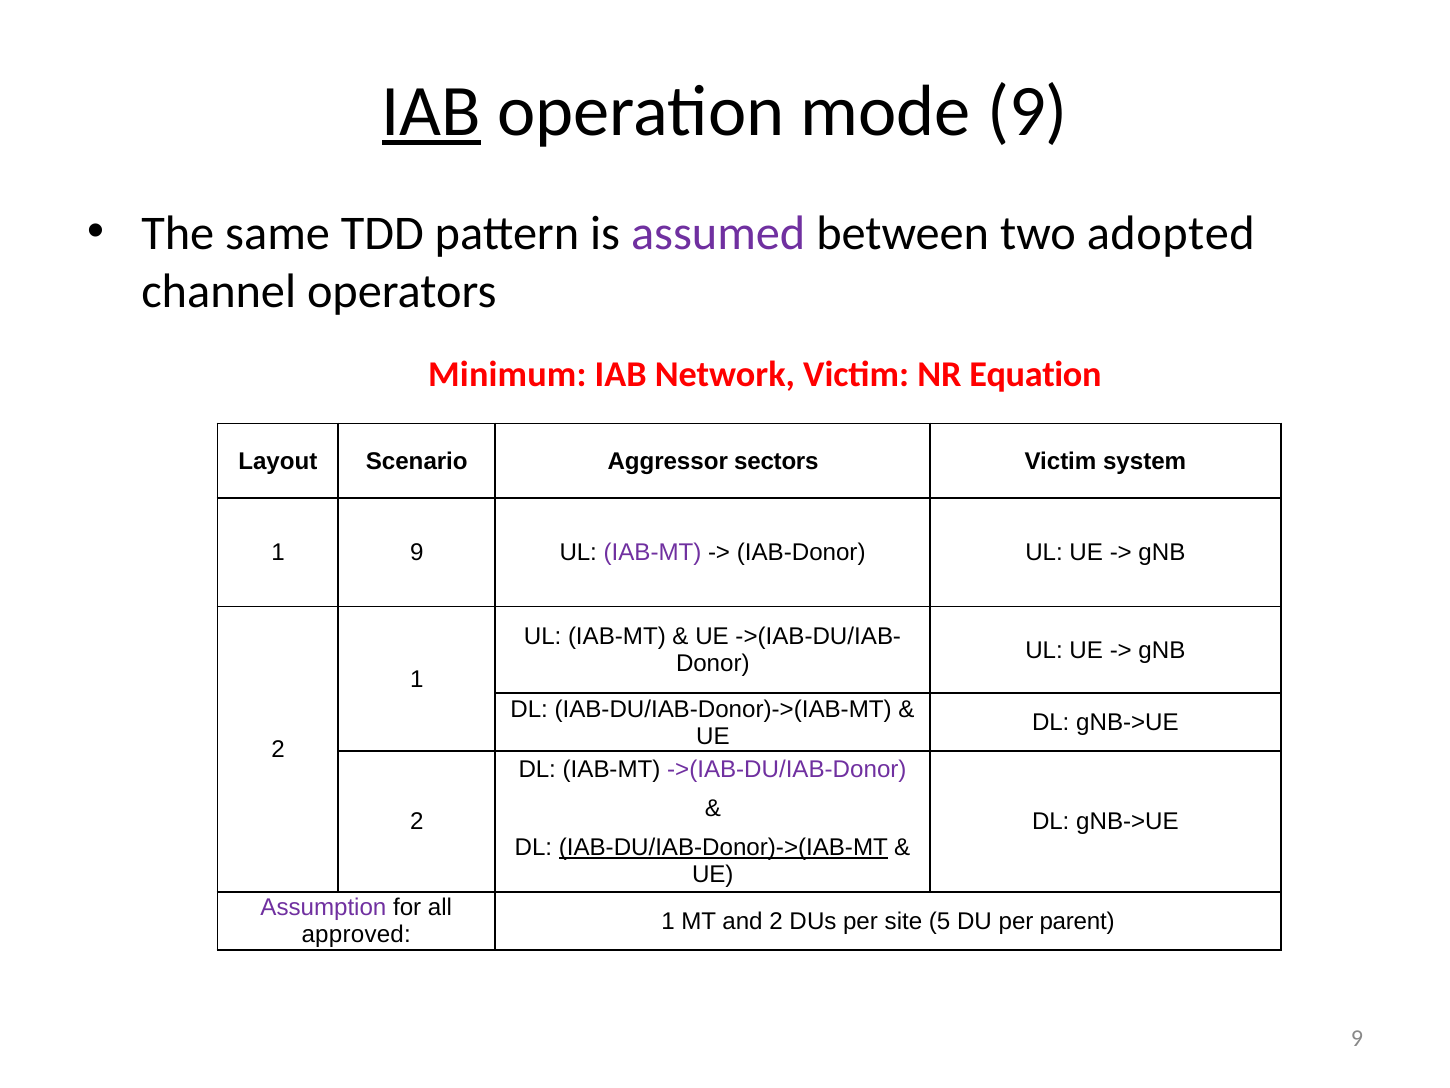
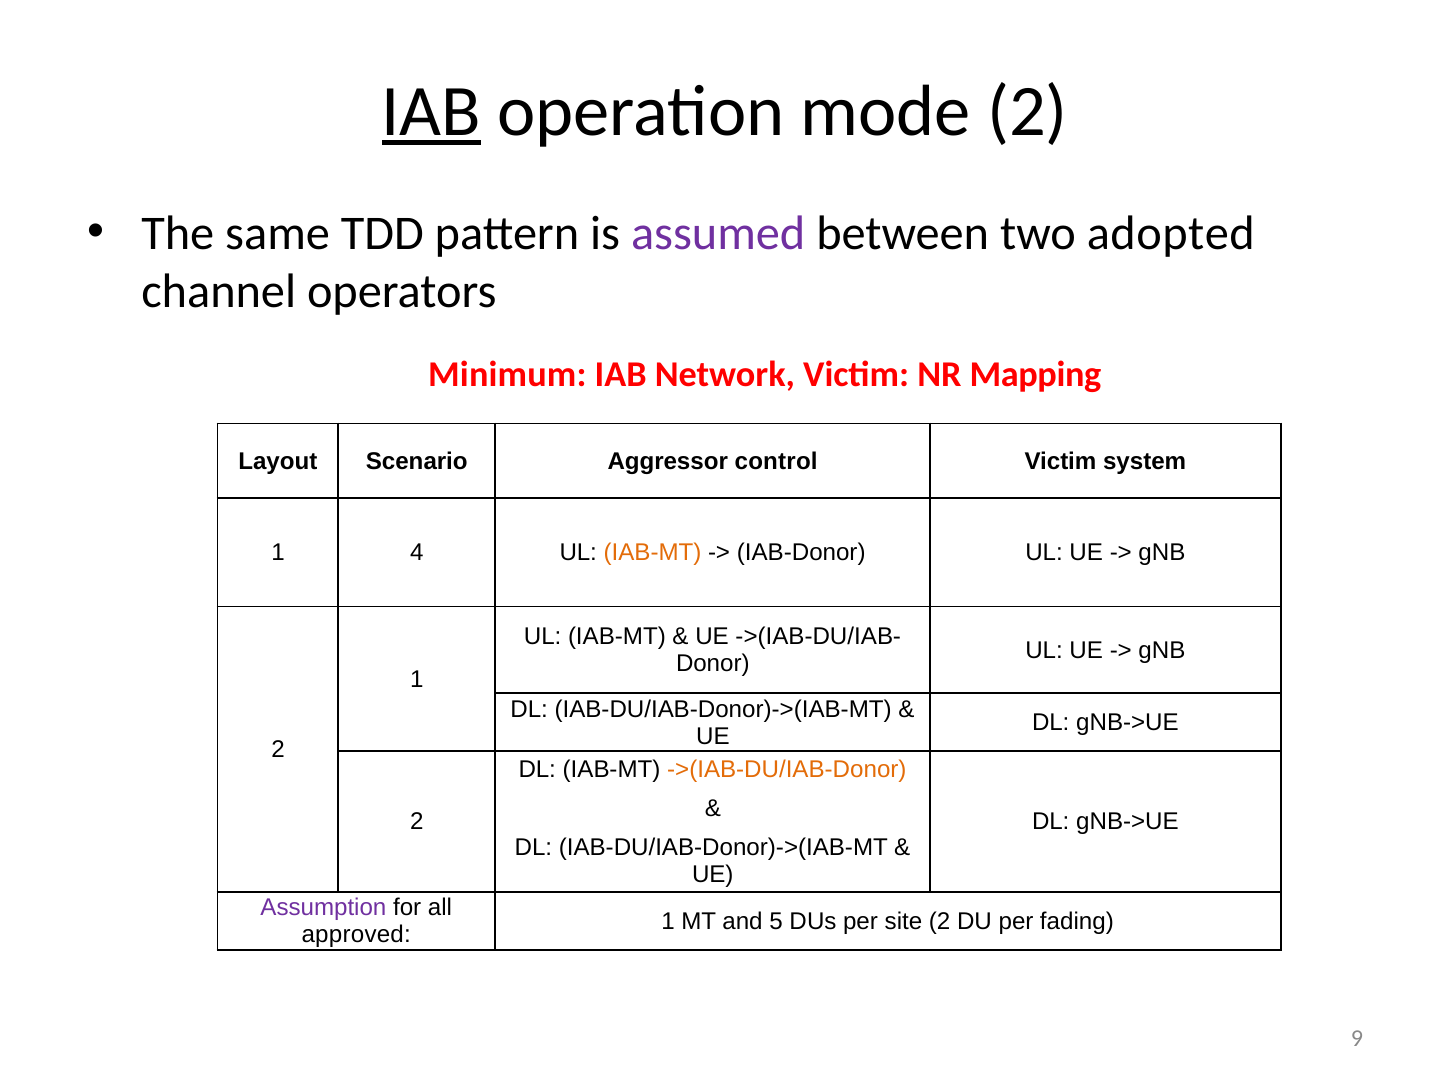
mode 9: 9 -> 2 (1028, 111)
Equation: Equation -> Mapping (1035, 374)
sectors: sectors -> control (776, 461)
1 9: 9 -> 4 (417, 552)
IAB-MT colour: purple -> orange (653, 552)
->(IAB-DU/IAB-Donor colour: purple -> orange (787, 769)
IAB-DU/IAB-Donor)->(IAB-MT underline: present -> none (723, 847)
and 2: 2 -> 5 (776, 921)
site 5: 5 -> 2 (940, 921)
parent: parent -> fading (1077, 921)
